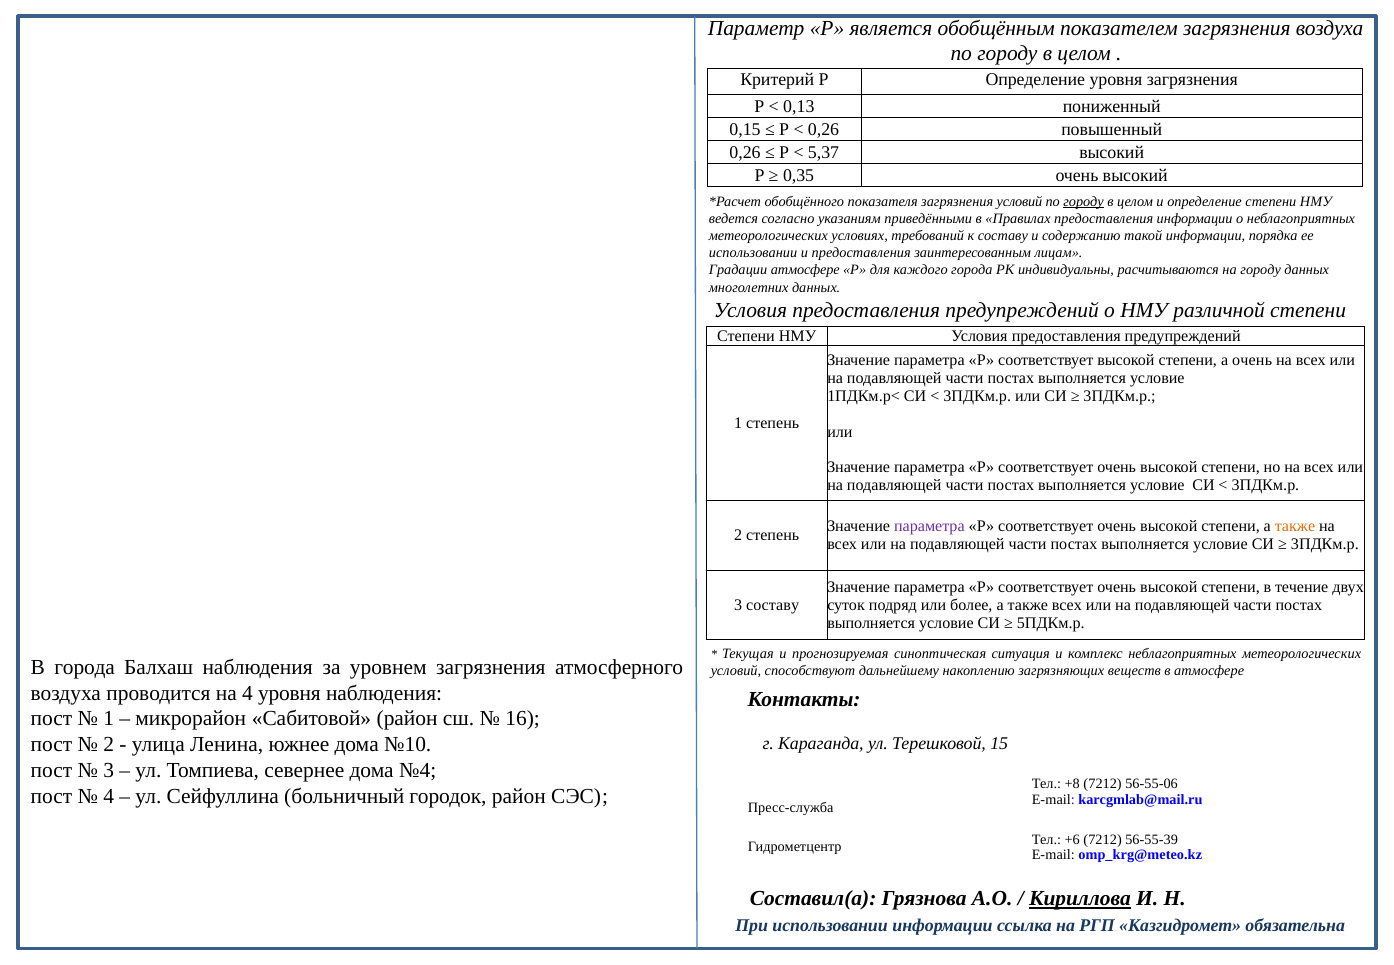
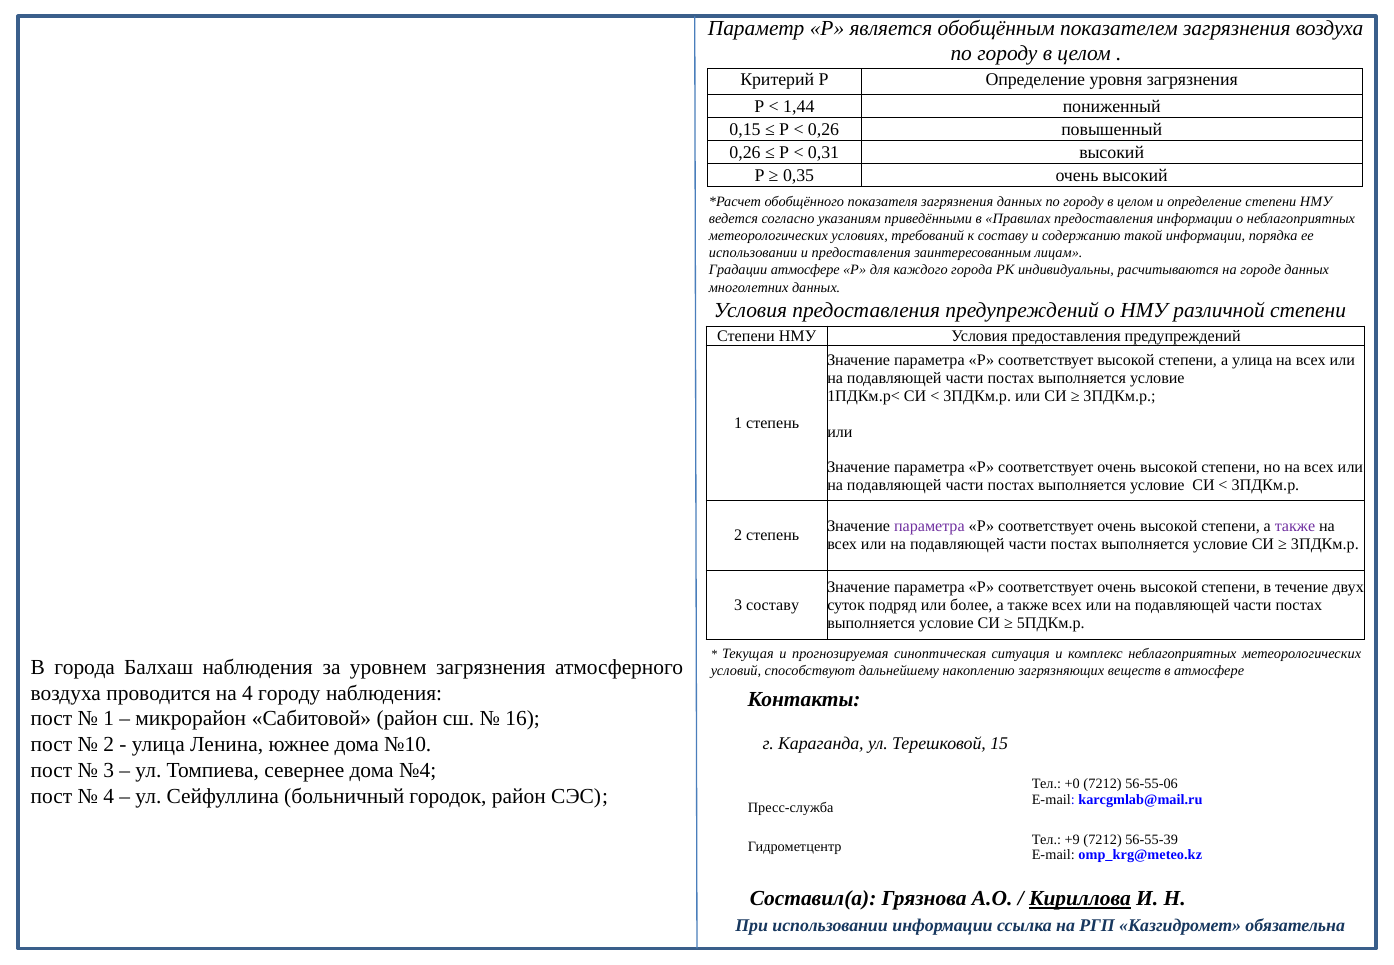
0,13: 0,13 -> 1,44 (799, 106)
5,37: 5,37 -> 0,31 (824, 152)
загрязнения условий: условий -> данных (1019, 202)
городу underline: present -> none (1084, 202)
на городу: городу -> городе (1261, 270)
а очень: очень -> улица (1252, 361)
также colour: orange -> purple (1295, 526)
4 уровня: уровня -> городу (289, 693)
+8: +8 -> +0 (1072, 784)
+6: +6 -> +9 (1072, 839)
